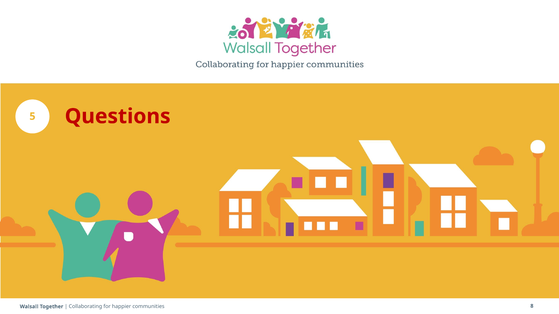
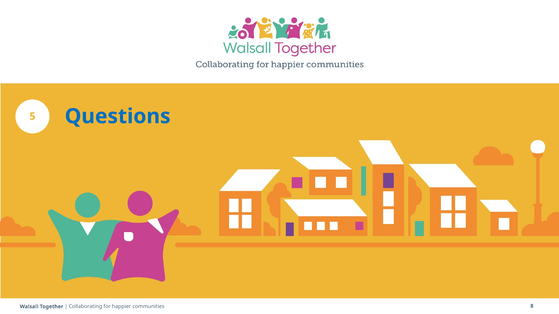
Questions colour: red -> blue (118, 116)
